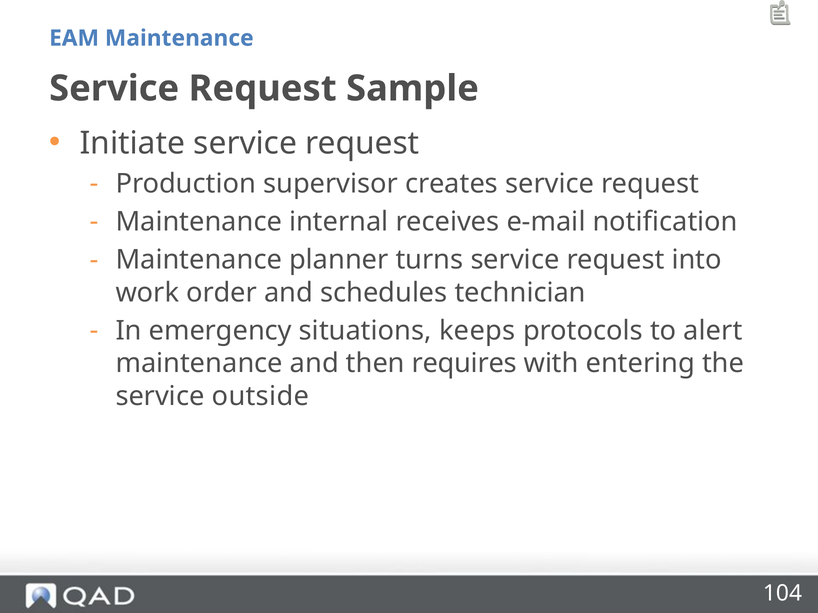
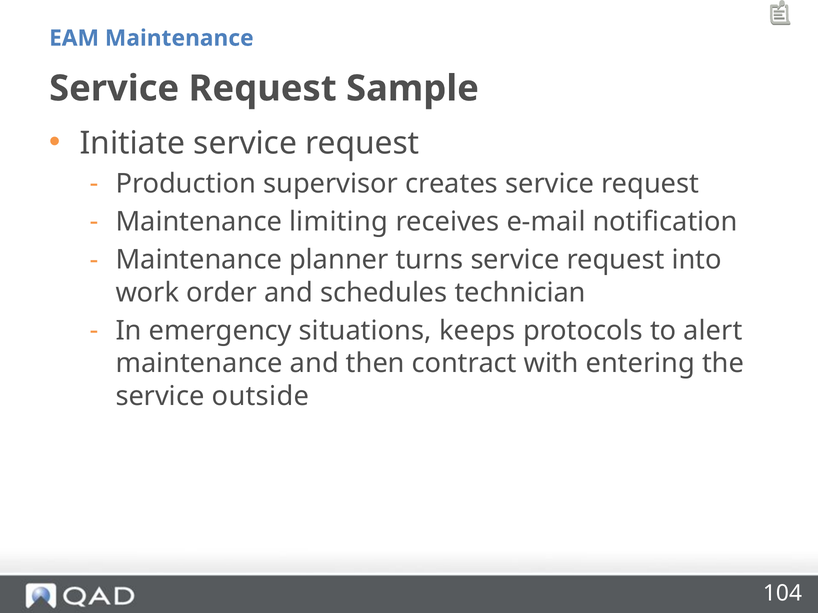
internal: internal -> limiting (339, 222)
requires: requires -> contract (464, 364)
